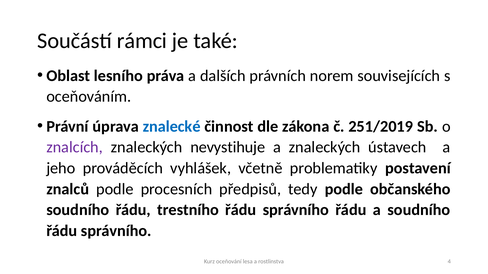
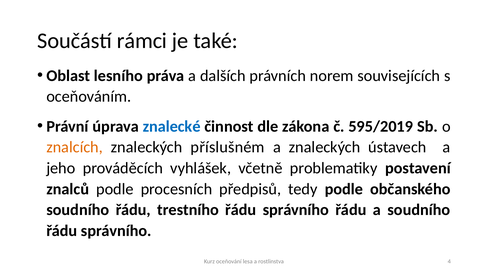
251/2019: 251/2019 -> 595/2019 (381, 127)
znalcích colour: purple -> orange (75, 148)
nevystihuje: nevystihuje -> příslušném (228, 148)
